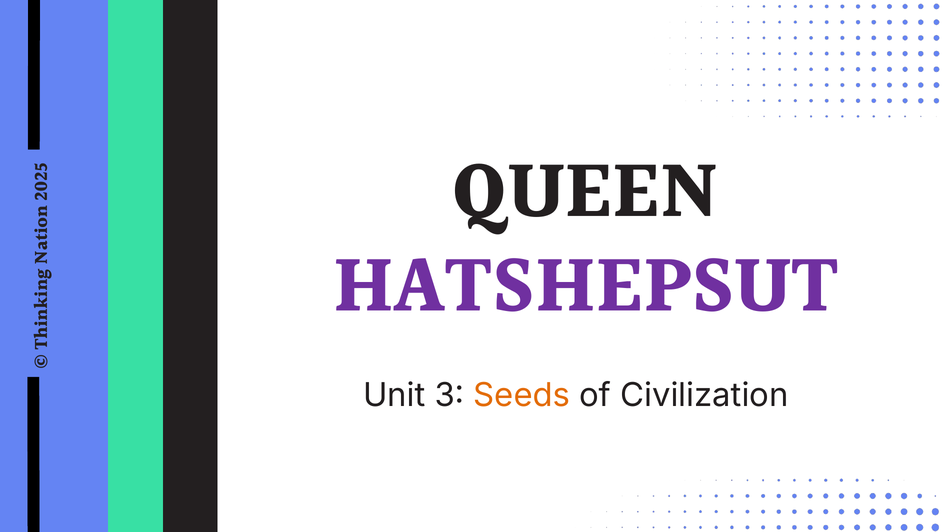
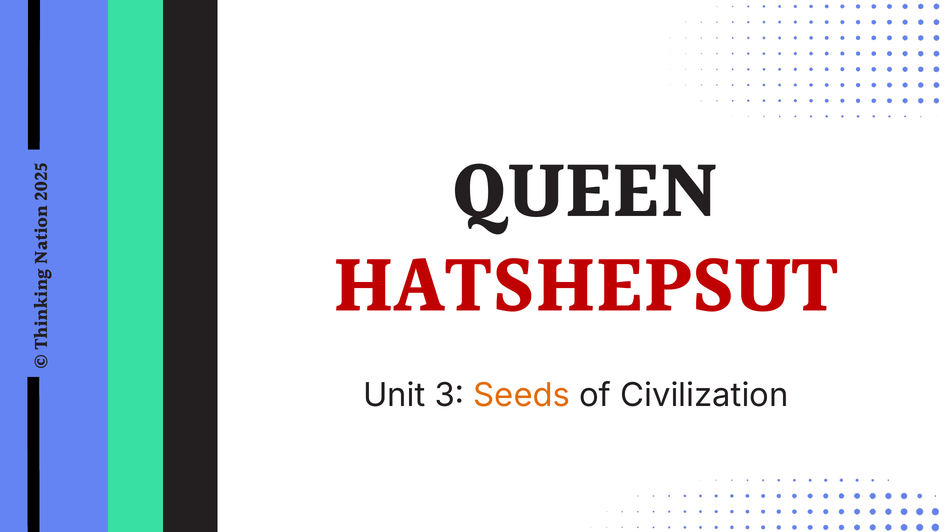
HATSHEPSUT colour: purple -> red (586, 288)
